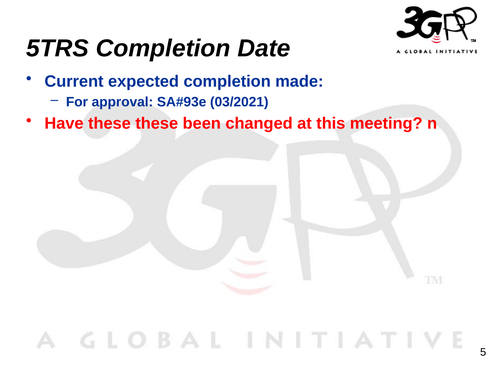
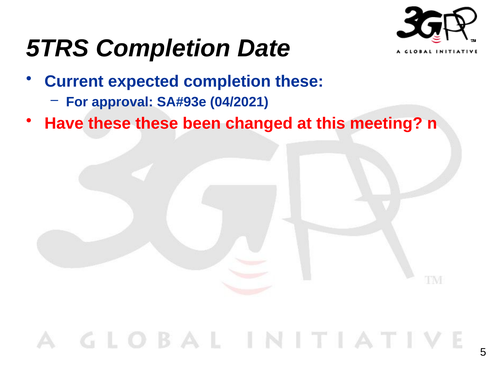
completion made: made -> these (299, 81)
03/2021: 03/2021 -> 04/2021 (239, 102)
